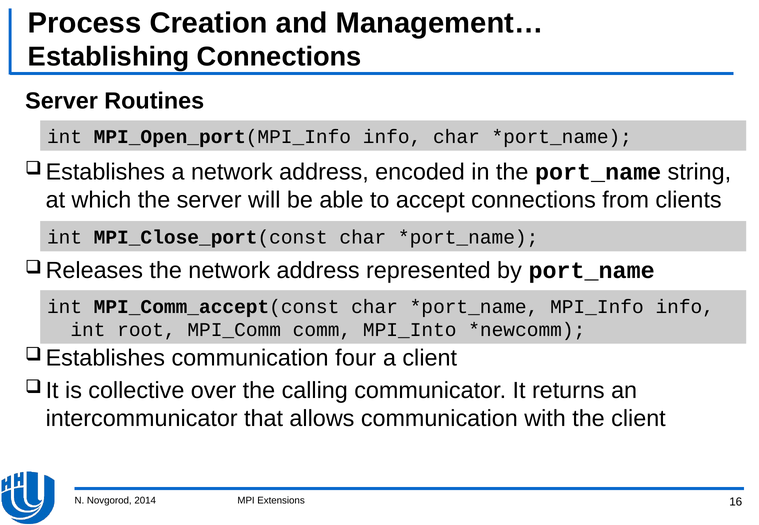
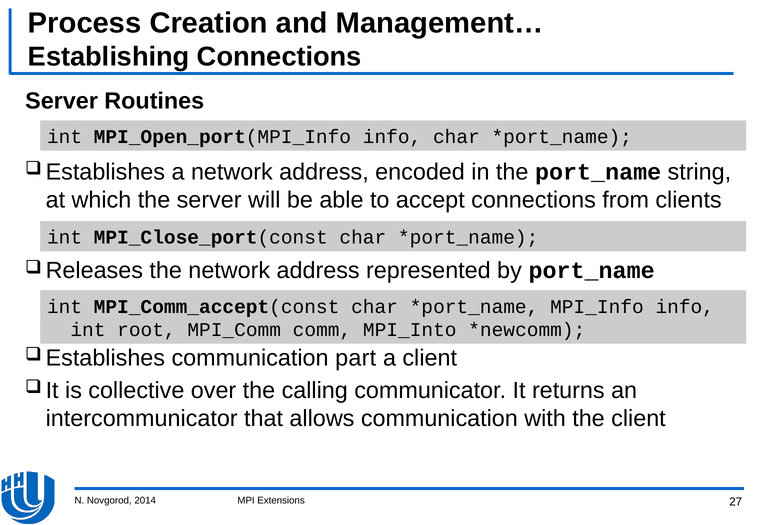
four: four -> part (356, 358)
16: 16 -> 27 (736, 502)
